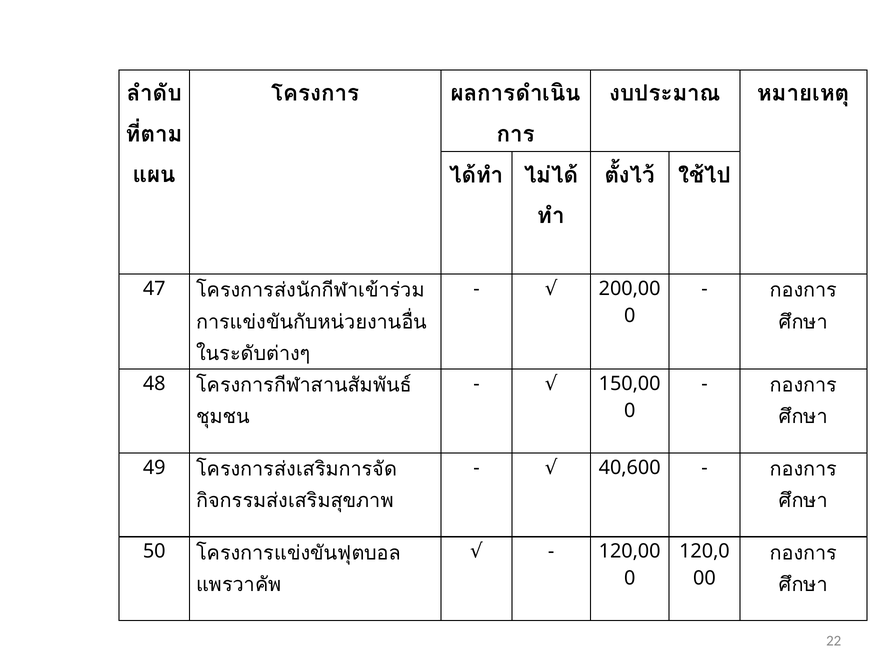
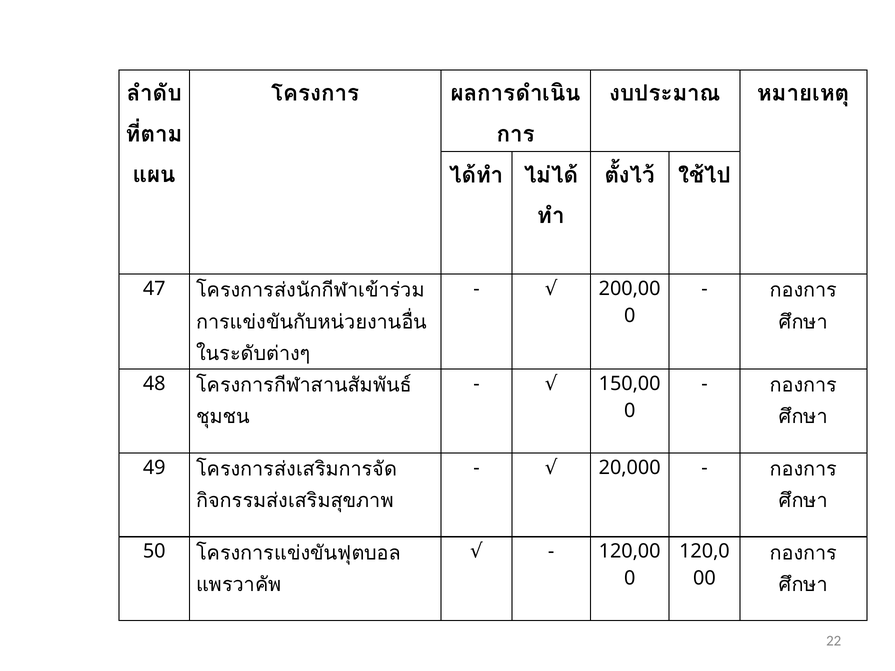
40,600: 40,600 -> 20,000 (630, 468)
